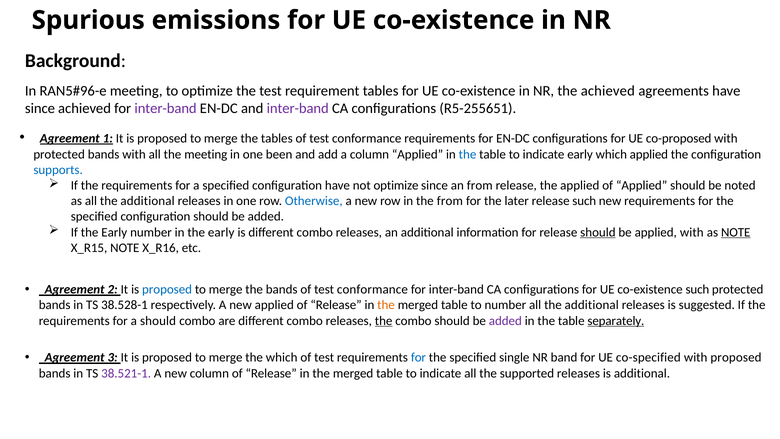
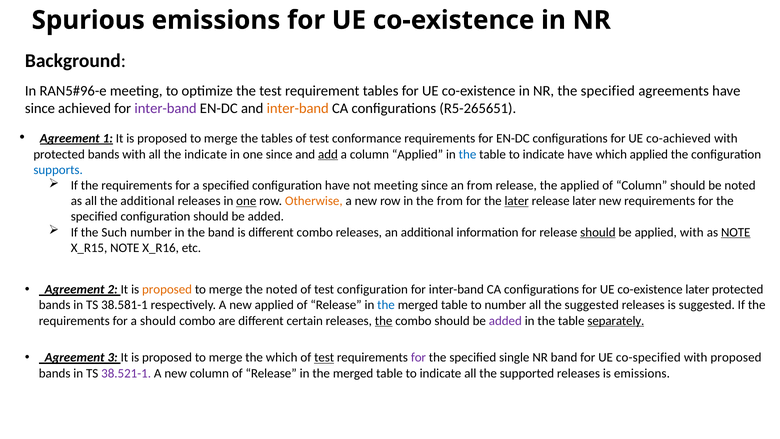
NR the achieved: achieved -> specified (608, 91)
inter-band colour: purple -> orange (298, 108)
R5-255651: R5-255651 -> R5-265651 (478, 108)
co-proposed: co-proposed -> co-achieved (679, 138)
the meeting: meeting -> indicate (206, 154)
one been: been -> since (279, 154)
add underline: none -> present (328, 154)
indicate early: early -> have (580, 154)
not optimize: optimize -> meeting (396, 185)
of Applied: Applied -> Column (642, 185)
one underline: none -> present (246, 201)
Otherwise colour: blue -> orange (314, 201)
later underline: none -> present (517, 201)
release such: such -> later (584, 201)
If the Early: Early -> Such (114, 232)
in the early: early -> band (221, 232)
proposed colour: blue -> orange (167, 289)
the bands: bands -> noted (282, 289)
conformance: conformance -> configuration (372, 289)
co-existence such: such -> later (697, 289)
38.528-1: 38.528-1 -> 38.581-1 (125, 305)
the colour: orange -> blue (386, 305)
additional: additional -> suggested (592, 305)
are different combo: combo -> certain (305, 321)
test underline: none -> present (324, 358)
for colour: blue -> purple (418, 358)
is additional: additional -> emissions (642, 373)
